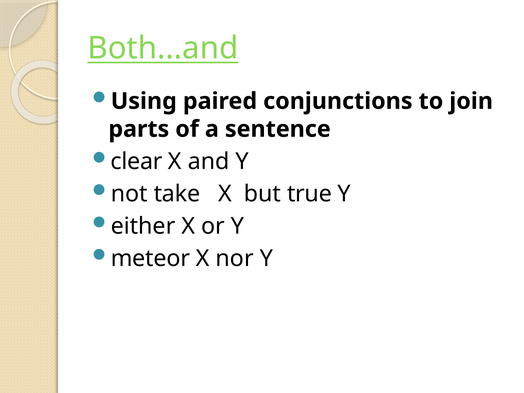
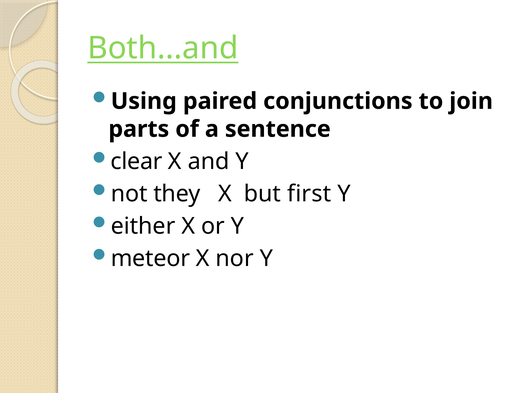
take: take -> they (177, 194)
true: true -> first (309, 194)
